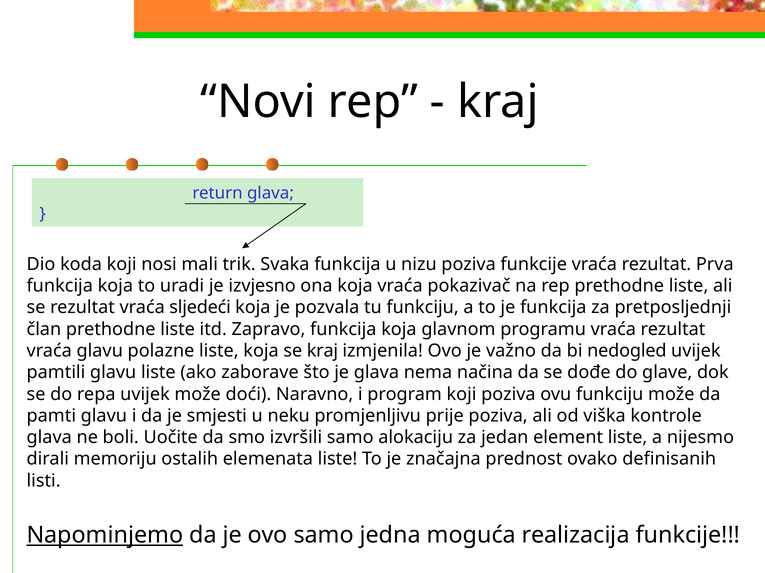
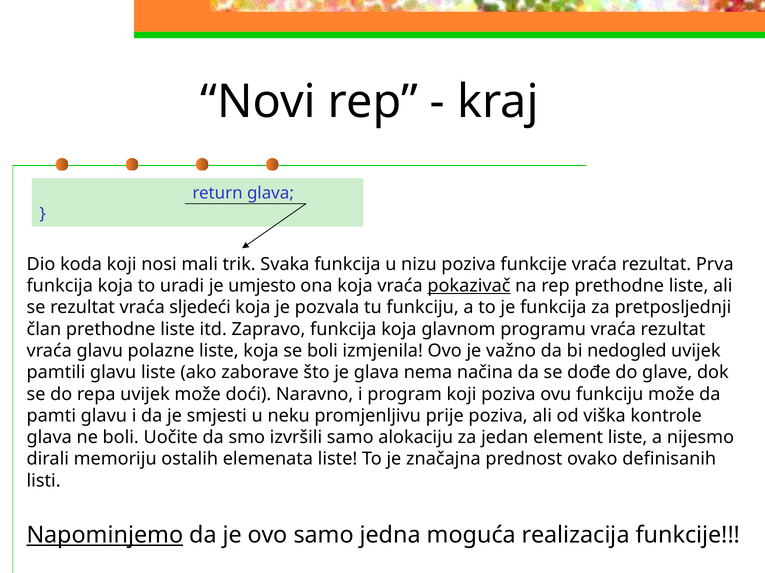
izvjesno: izvjesno -> umjesto (262, 286)
pokazivač underline: none -> present (469, 286)
se kraj: kraj -> boli (322, 351)
